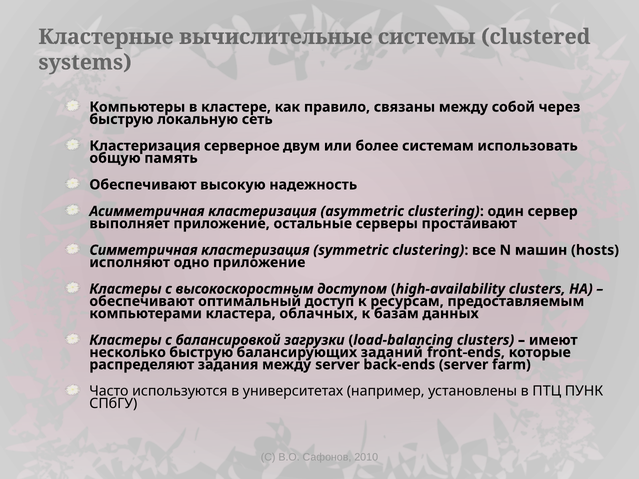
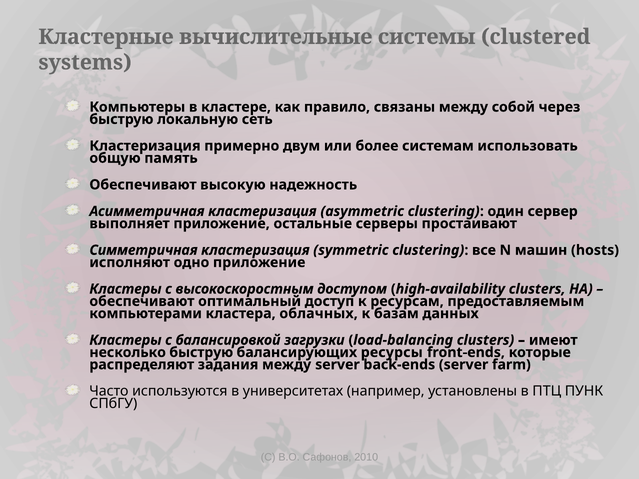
серверное: серверное -> примерно (242, 146)
заданий: заданий -> ресурсы (392, 353)
